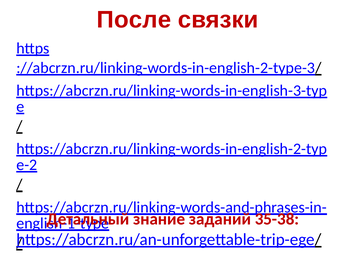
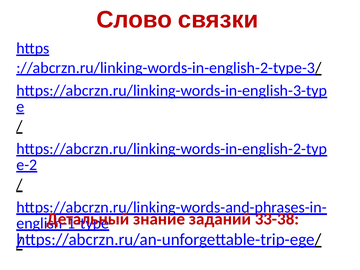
После: После -> Слово (134, 20)
35-38: 35-38 -> 33-38 (277, 219)
